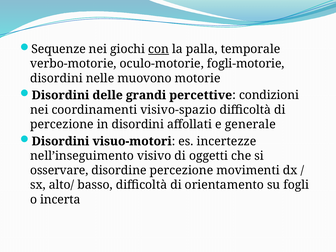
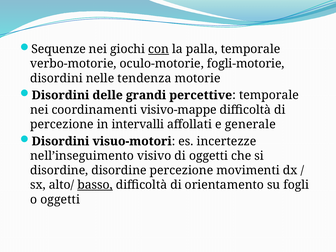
muovono: muovono -> tendenza (144, 78)
percettive condizioni: condizioni -> temporale (269, 95)
visivo-spazio: visivo-spazio -> visivo-mappe (178, 110)
in disordini: disordini -> intervalli (138, 124)
osservare: osservare -> disordine (59, 170)
basso underline: none -> present (95, 185)
o incerta: incerta -> oggetti (60, 200)
